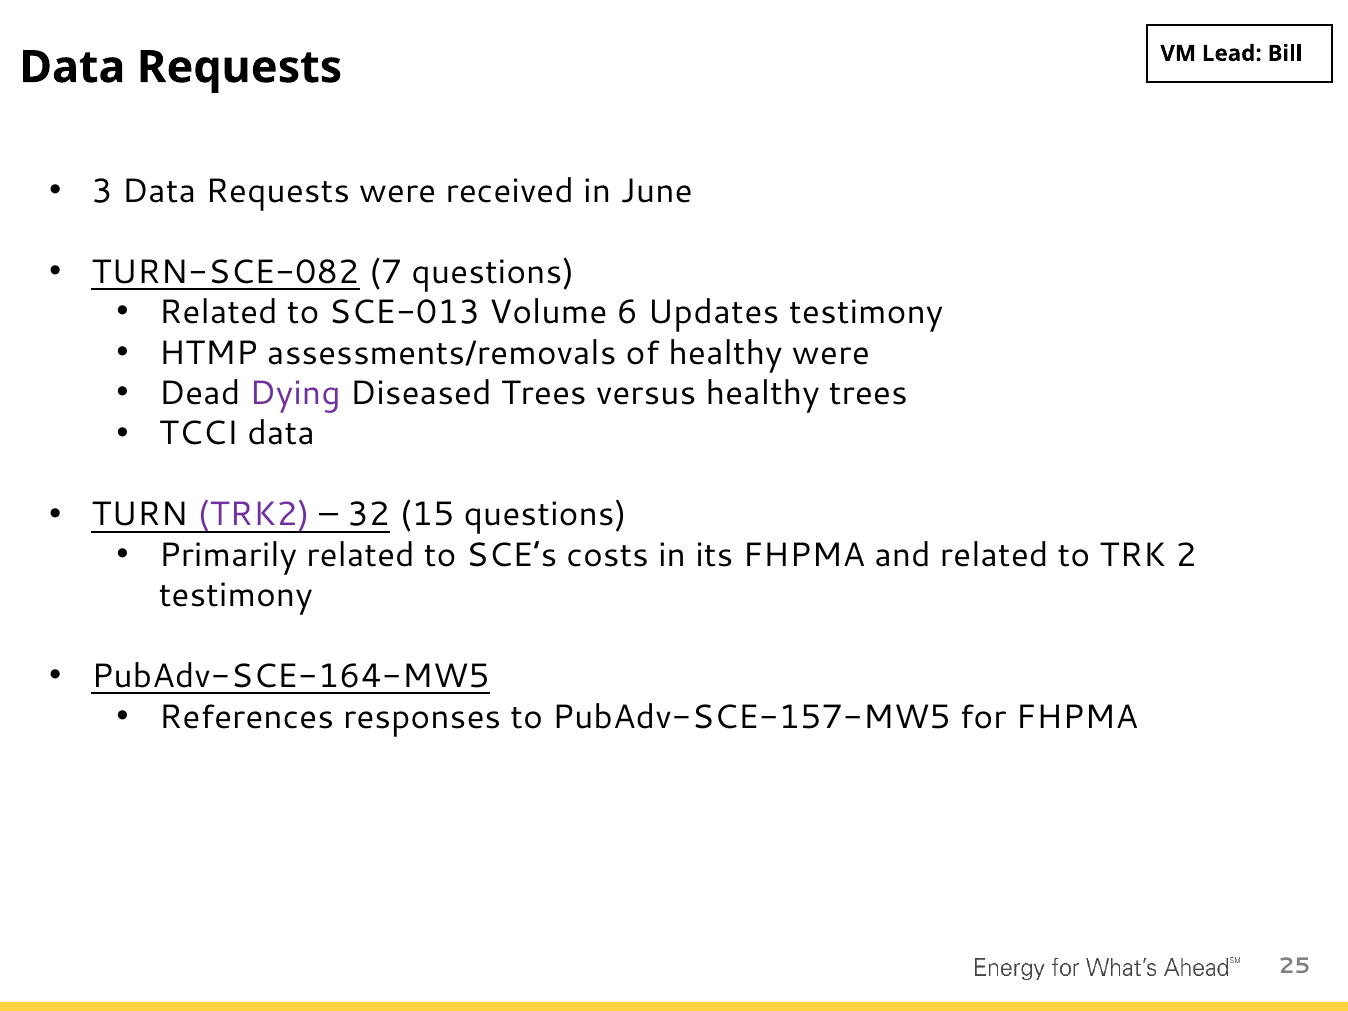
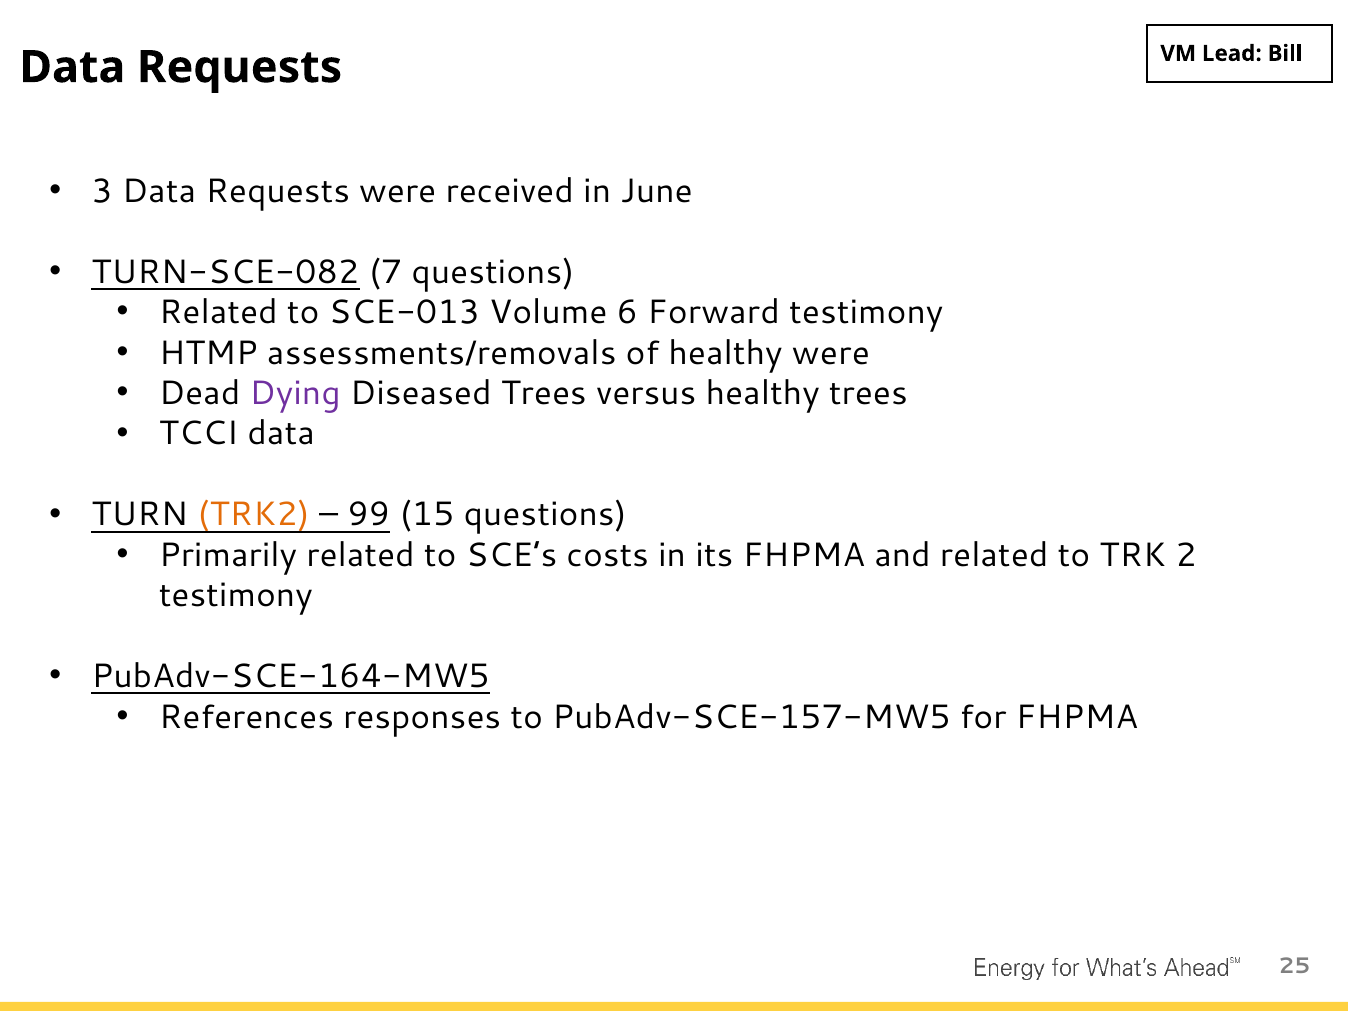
Updates: Updates -> Forward (713, 313)
TRK2 colour: purple -> orange (254, 515)
32: 32 -> 99 (369, 515)
